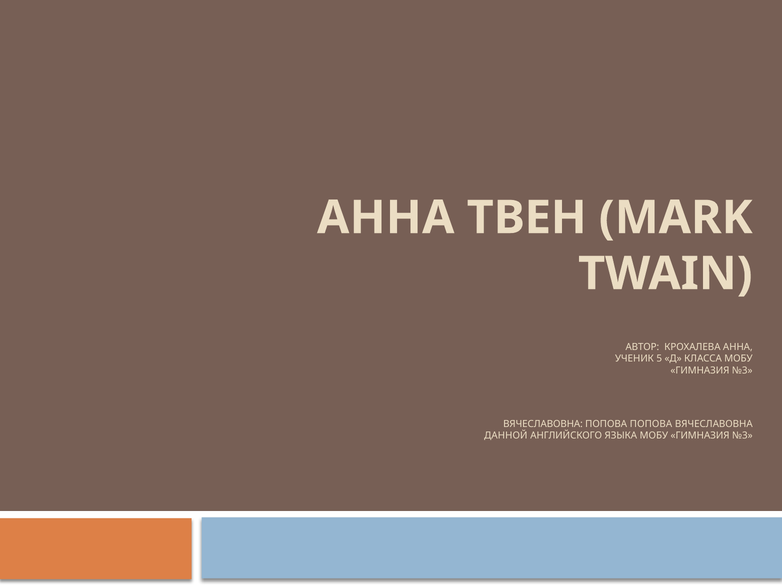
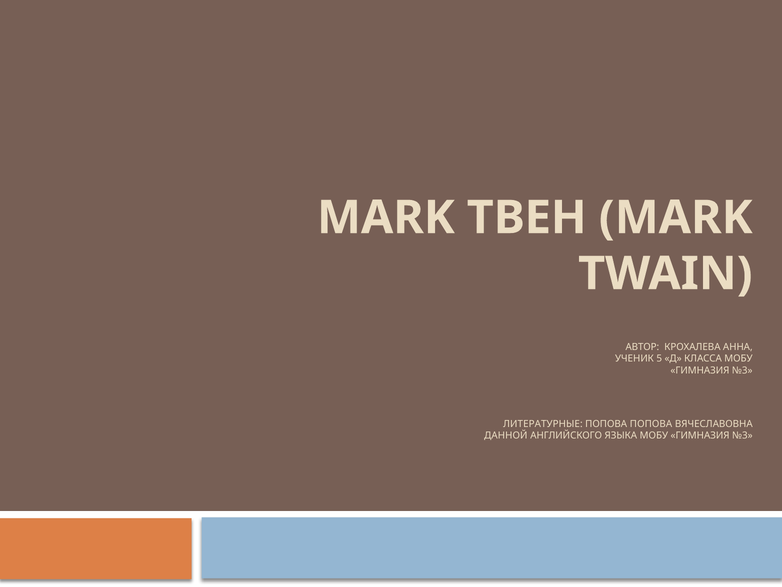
АННА: АННА -> MARK (386, 218)
ВЯЧЕСЛАВОВНА: ВЯЧЕСЛАВОВНА -> ЛИТЕРАТУРНЫЕ (543, 424)
